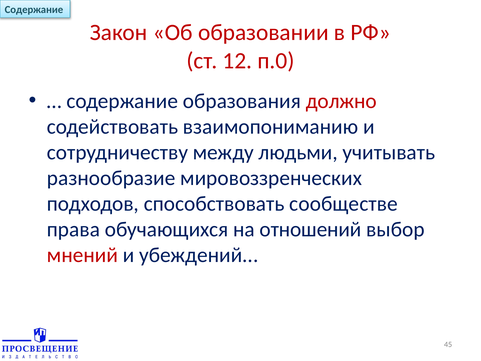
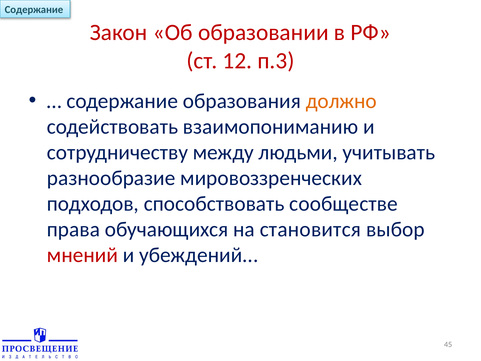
п.0: п.0 -> п.3 (276, 61)
должно colour: red -> orange (341, 101)
отношений: отношений -> становится (310, 229)
